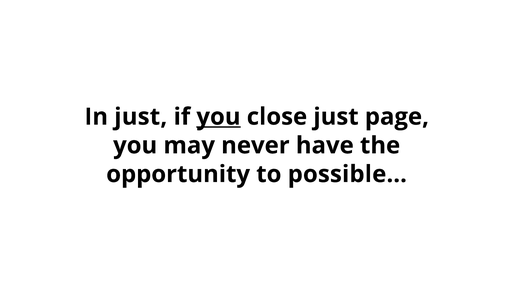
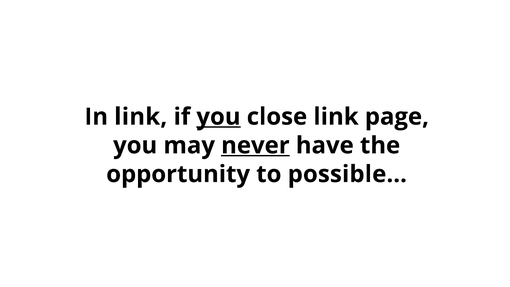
In just: just -> link (141, 117)
close just: just -> link (336, 117)
never underline: none -> present (255, 145)
